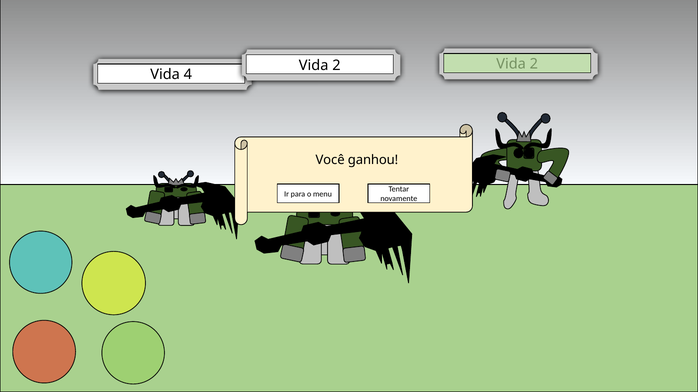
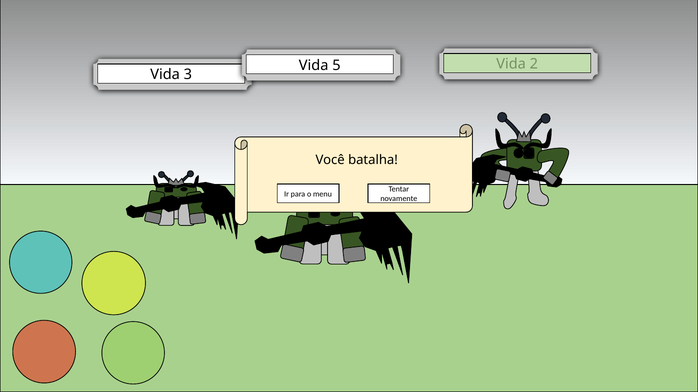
2: 2 -> 5 (336, 65)
4: 4 -> 3 (188, 75)
ganhou: ganhou -> batalha (373, 160)
